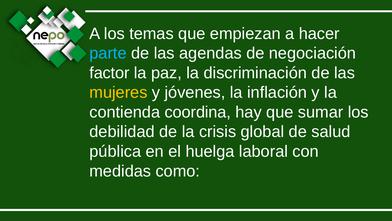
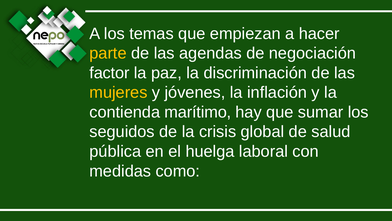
parte colour: light blue -> yellow (108, 53)
coordina: coordina -> marítimo (198, 112)
debilidad: debilidad -> seguidos (122, 132)
